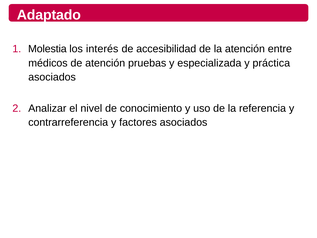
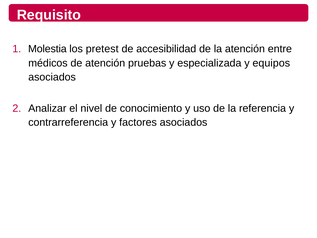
Adaptado: Adaptado -> Requisito (49, 15)
interés: interés -> pretest (102, 49)
práctica: práctica -> equipos (271, 63)
